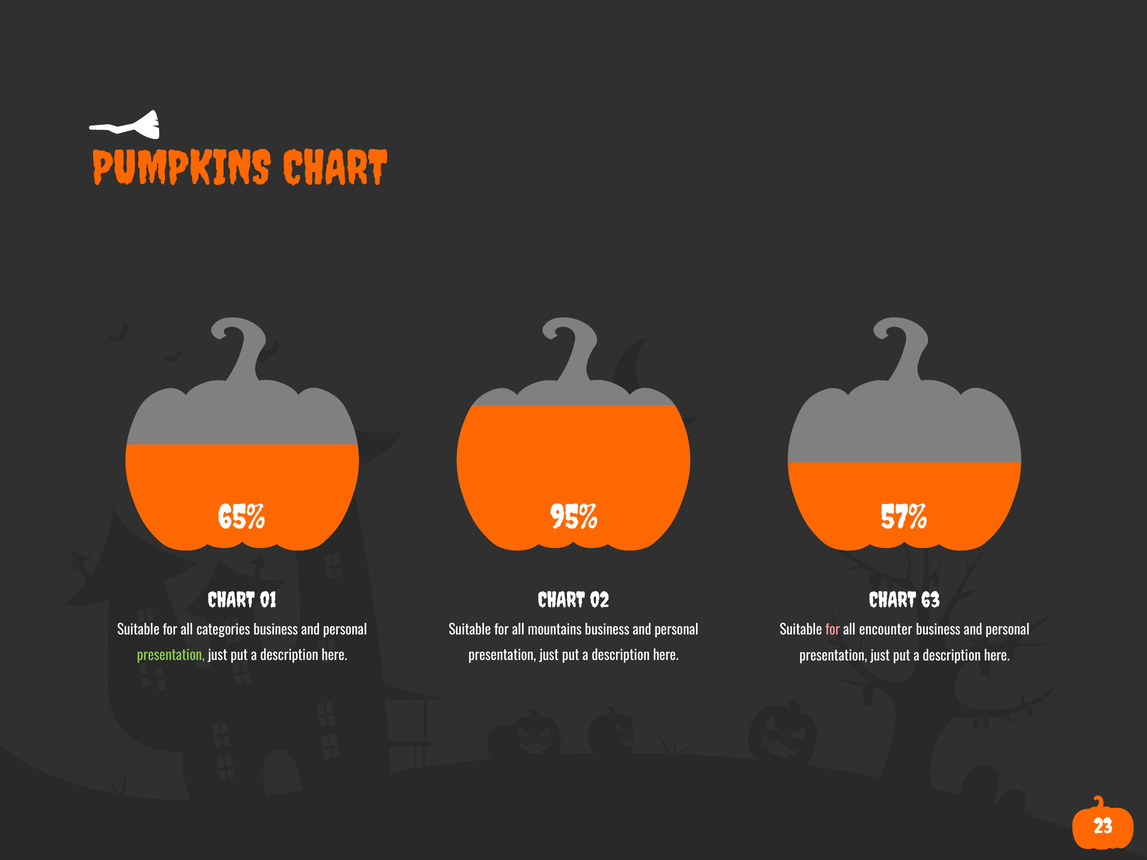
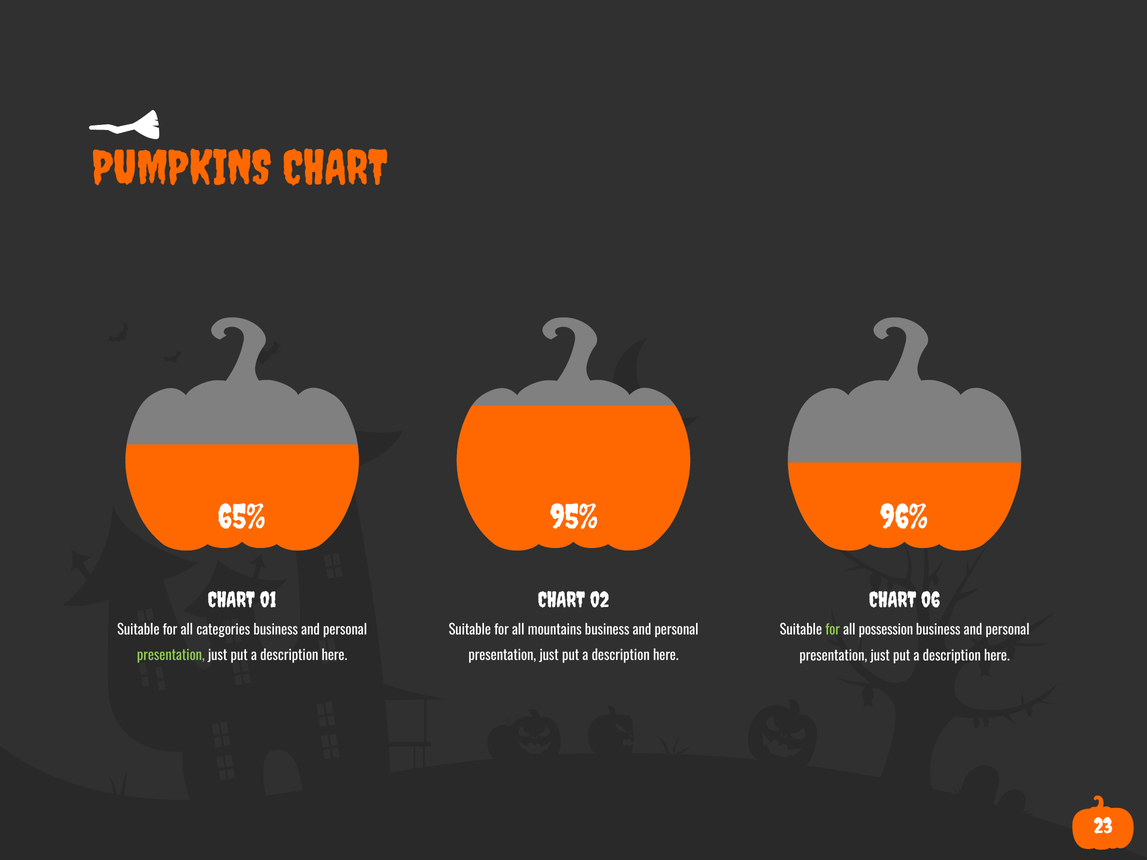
57%: 57% -> 96% (904, 517)
63: 63 -> 06 (931, 601)
for colour: pink -> light green (833, 630)
encounter: encounter -> possession (886, 630)
